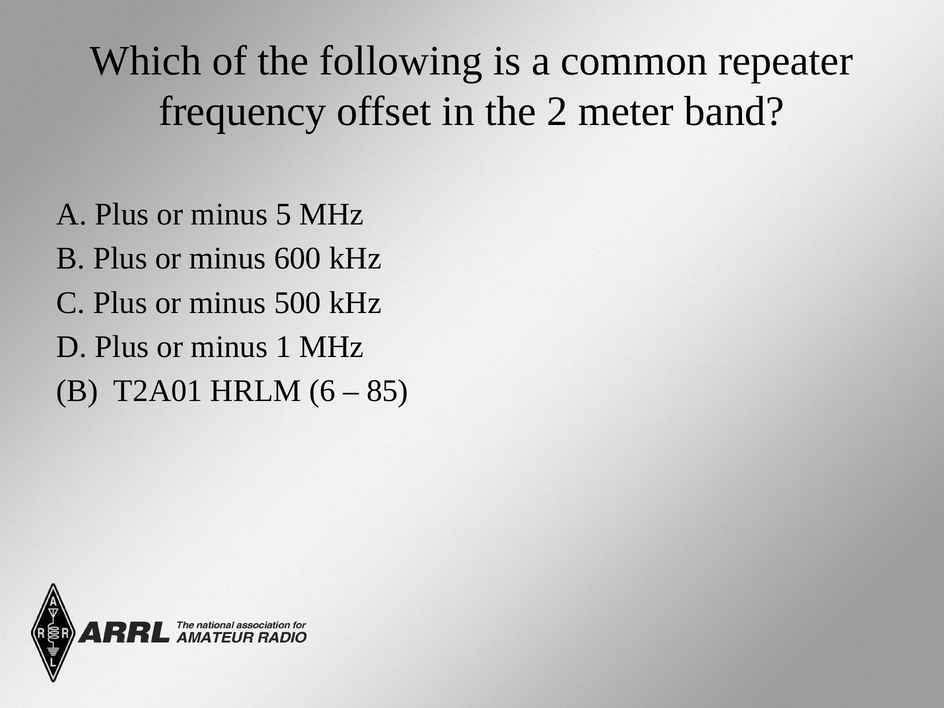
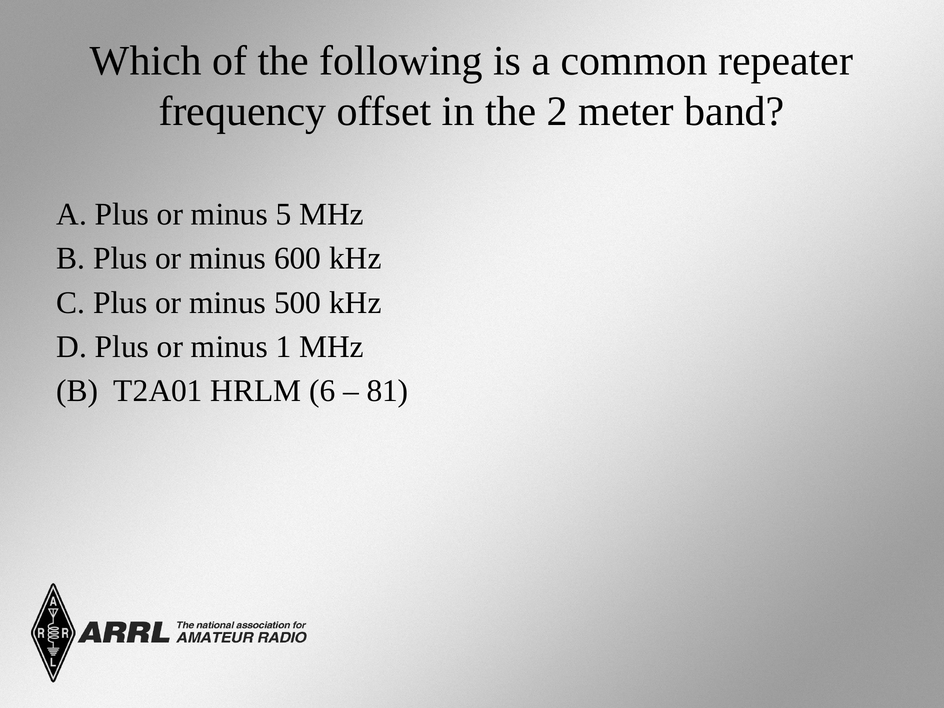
85: 85 -> 81 (387, 391)
